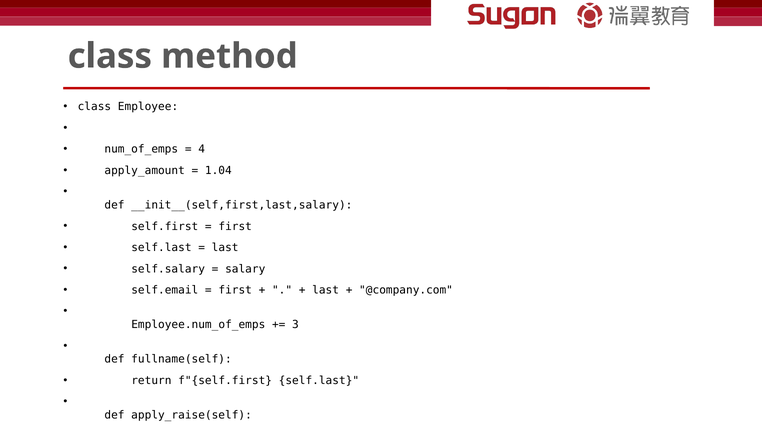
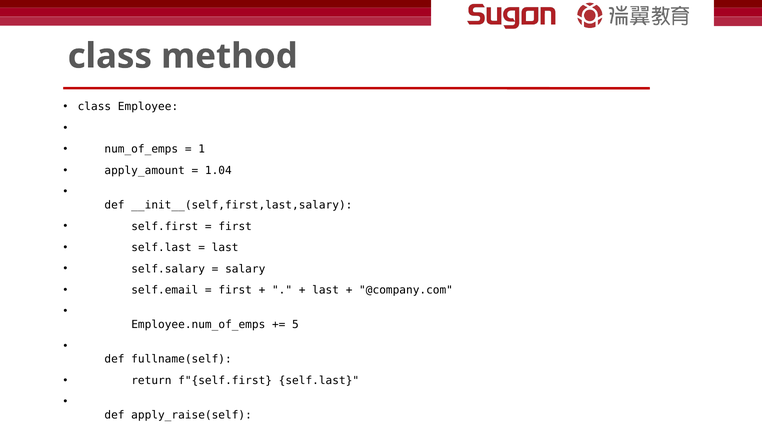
4: 4 -> 1 (202, 149)
3: 3 -> 5 (295, 325)
